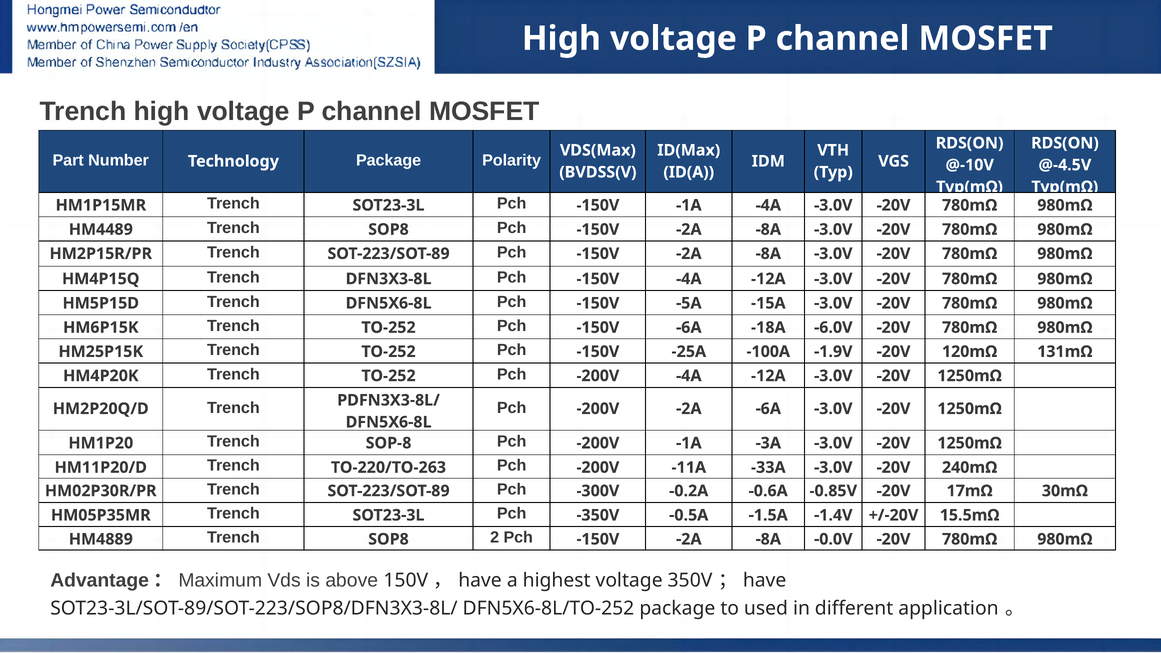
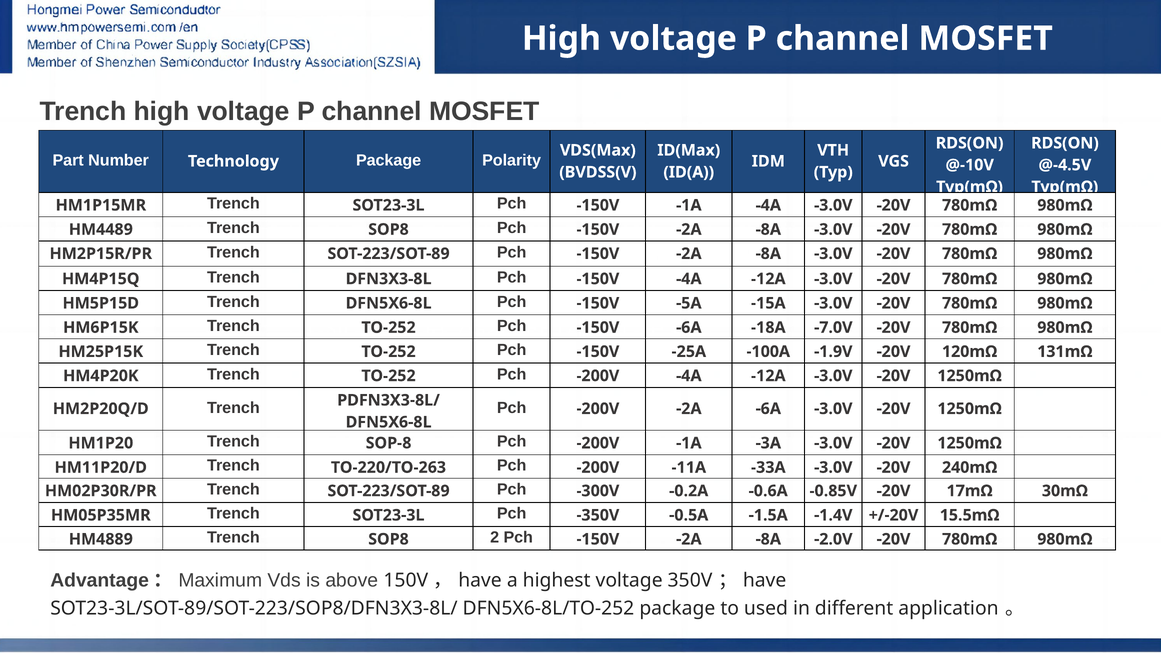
-6.0V: -6.0V -> -7.0V (833, 328)
-0.0V: -0.0V -> -2.0V (833, 539)
